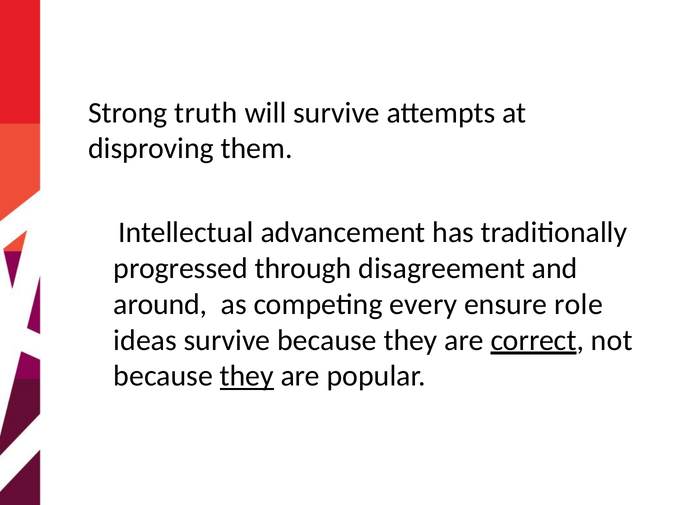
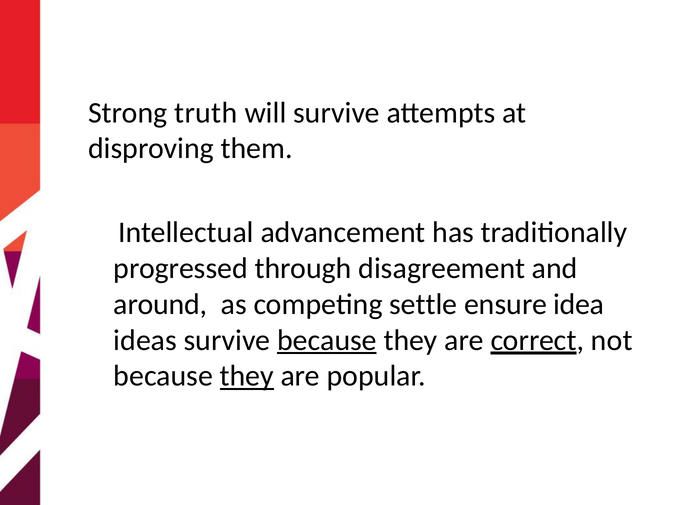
every: every -> settle (423, 304)
role: role -> idea (579, 304)
because underline: none -> present (327, 340)
